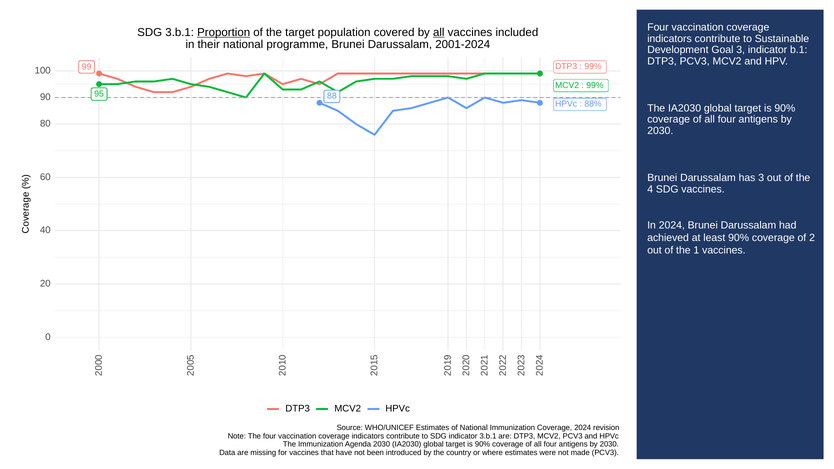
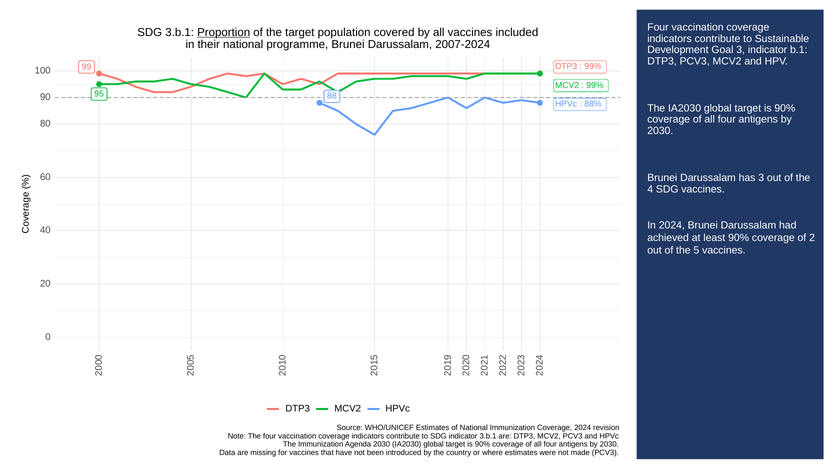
all underline: present -> none (439, 32)
2001-2024: 2001-2024 -> 2007-2024 (463, 45)
the 1: 1 -> 5 (696, 250)
